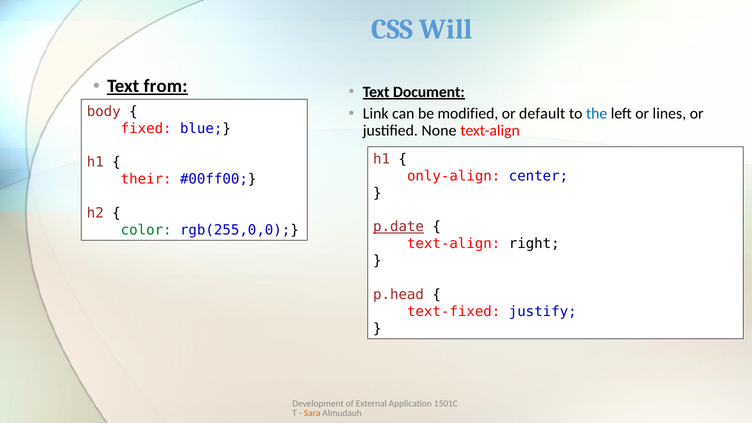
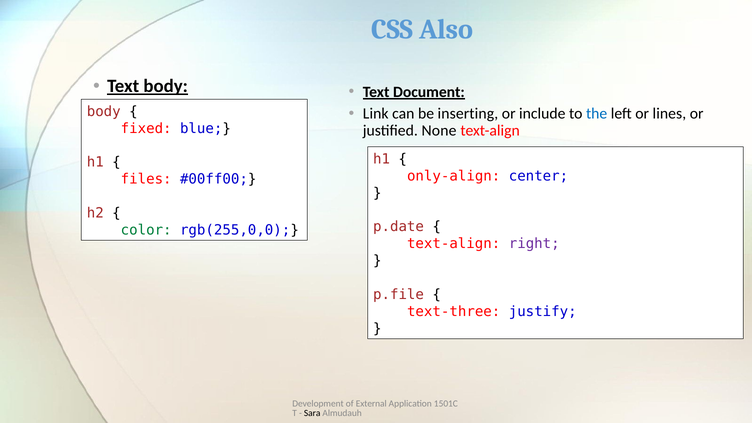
Will: Will -> Also (446, 30)
Text from: from -> body (166, 86)
modified: modified -> inserting (468, 114)
default: default -> include (542, 114)
their: their -> files (146, 179)
p.date underline: present -> none (399, 227)
right colour: black -> purple (534, 244)
p.head: p.head -> p.file (399, 295)
text-fixed: text-fixed -> text-three (454, 311)
Sara colour: orange -> black (312, 413)
